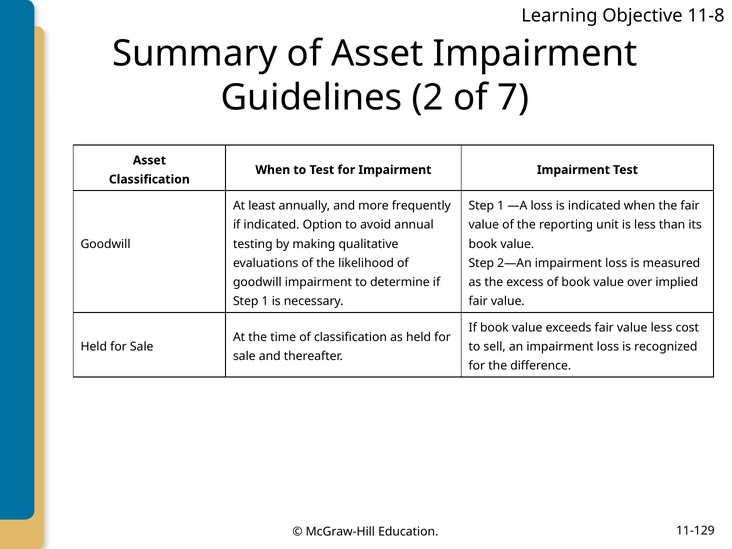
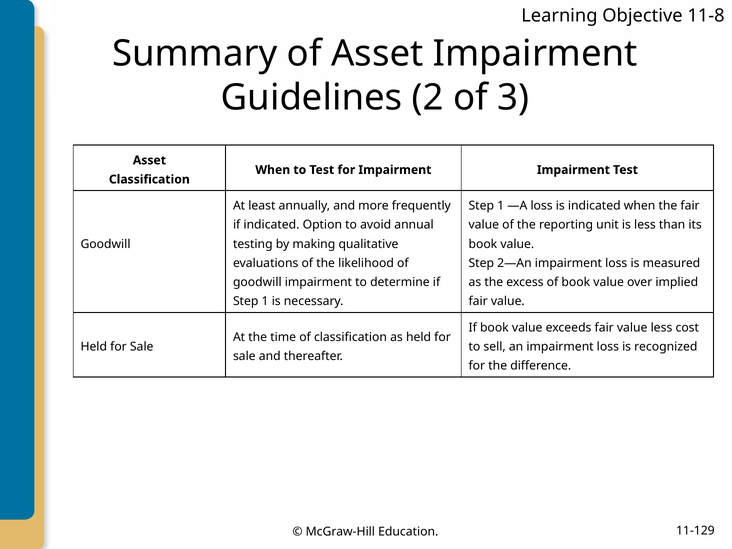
7: 7 -> 3 (513, 98)
